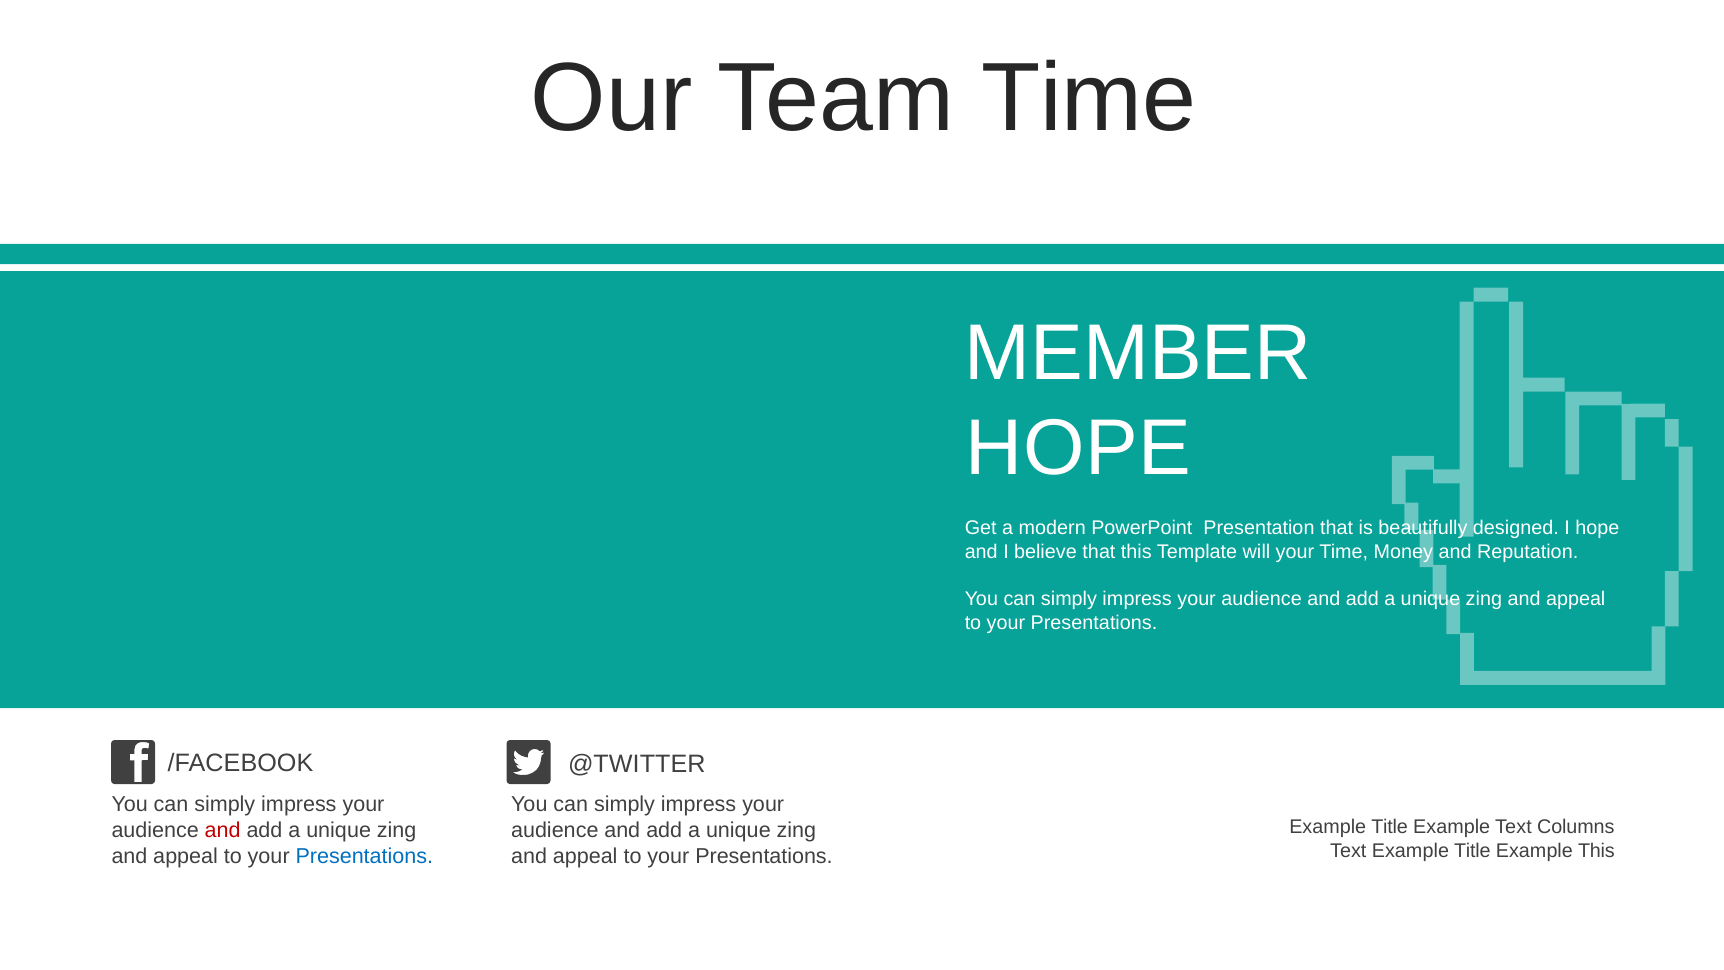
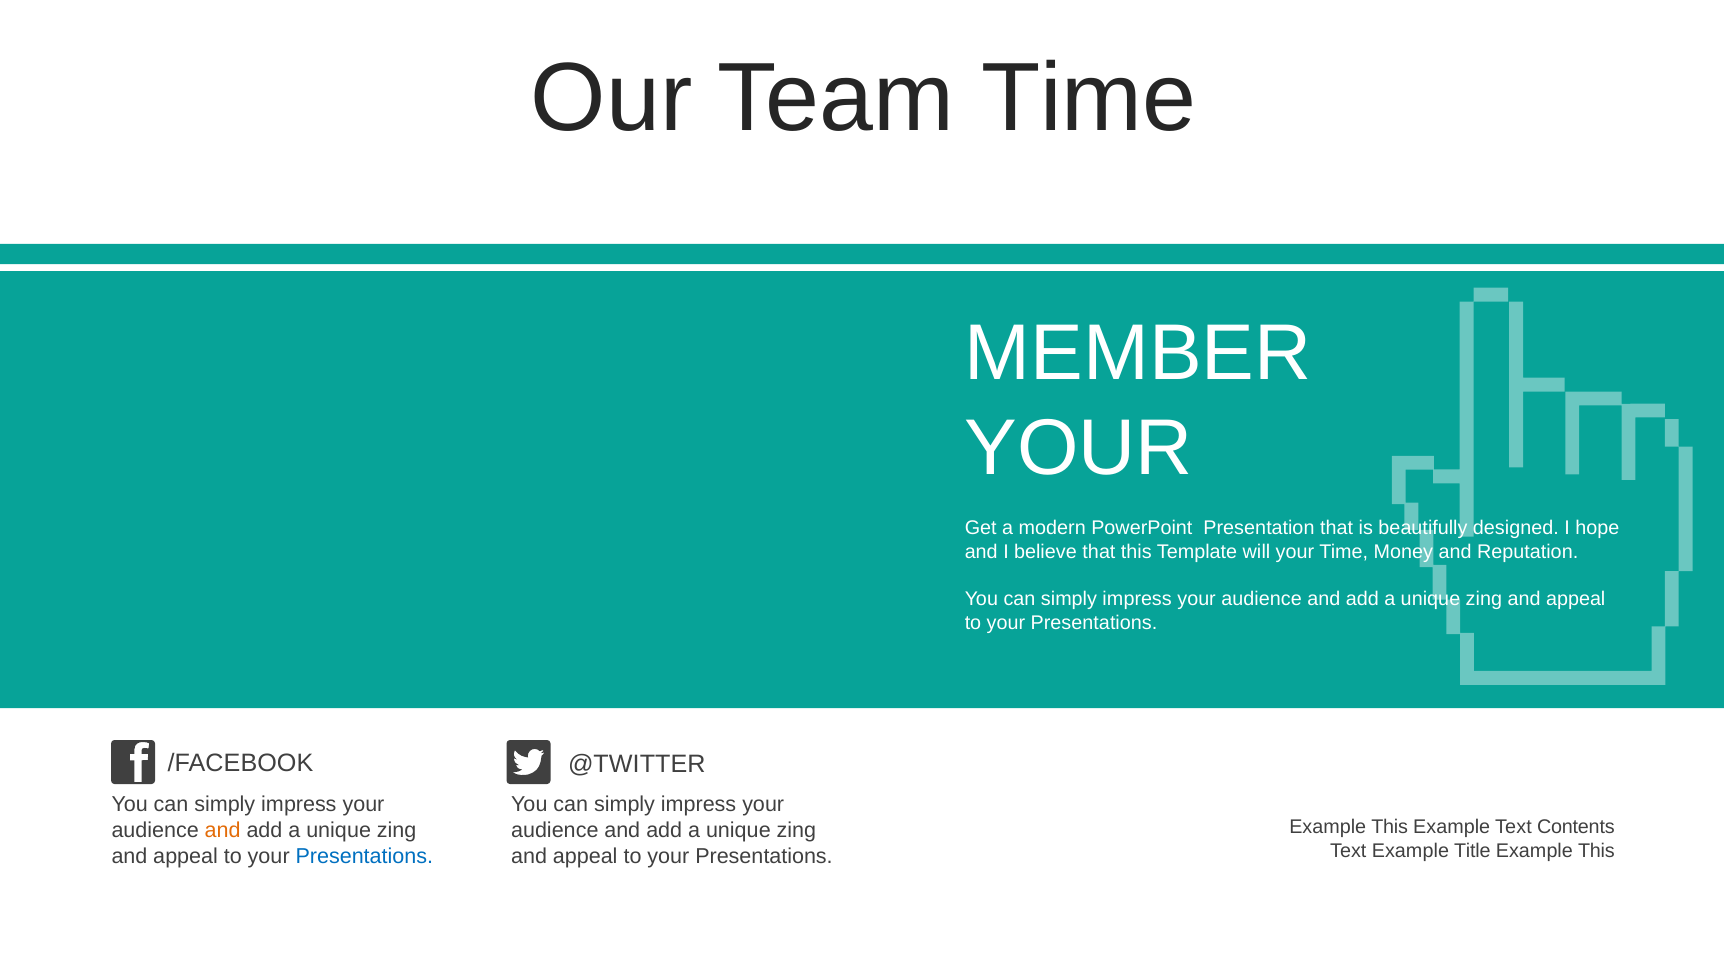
HOPE: HOPE -> YOUR (1079, 448)
Title: Title -> This (1390, 827)
Columns: Columns -> Contents (1576, 827)
and colour: red -> orange (223, 830)
